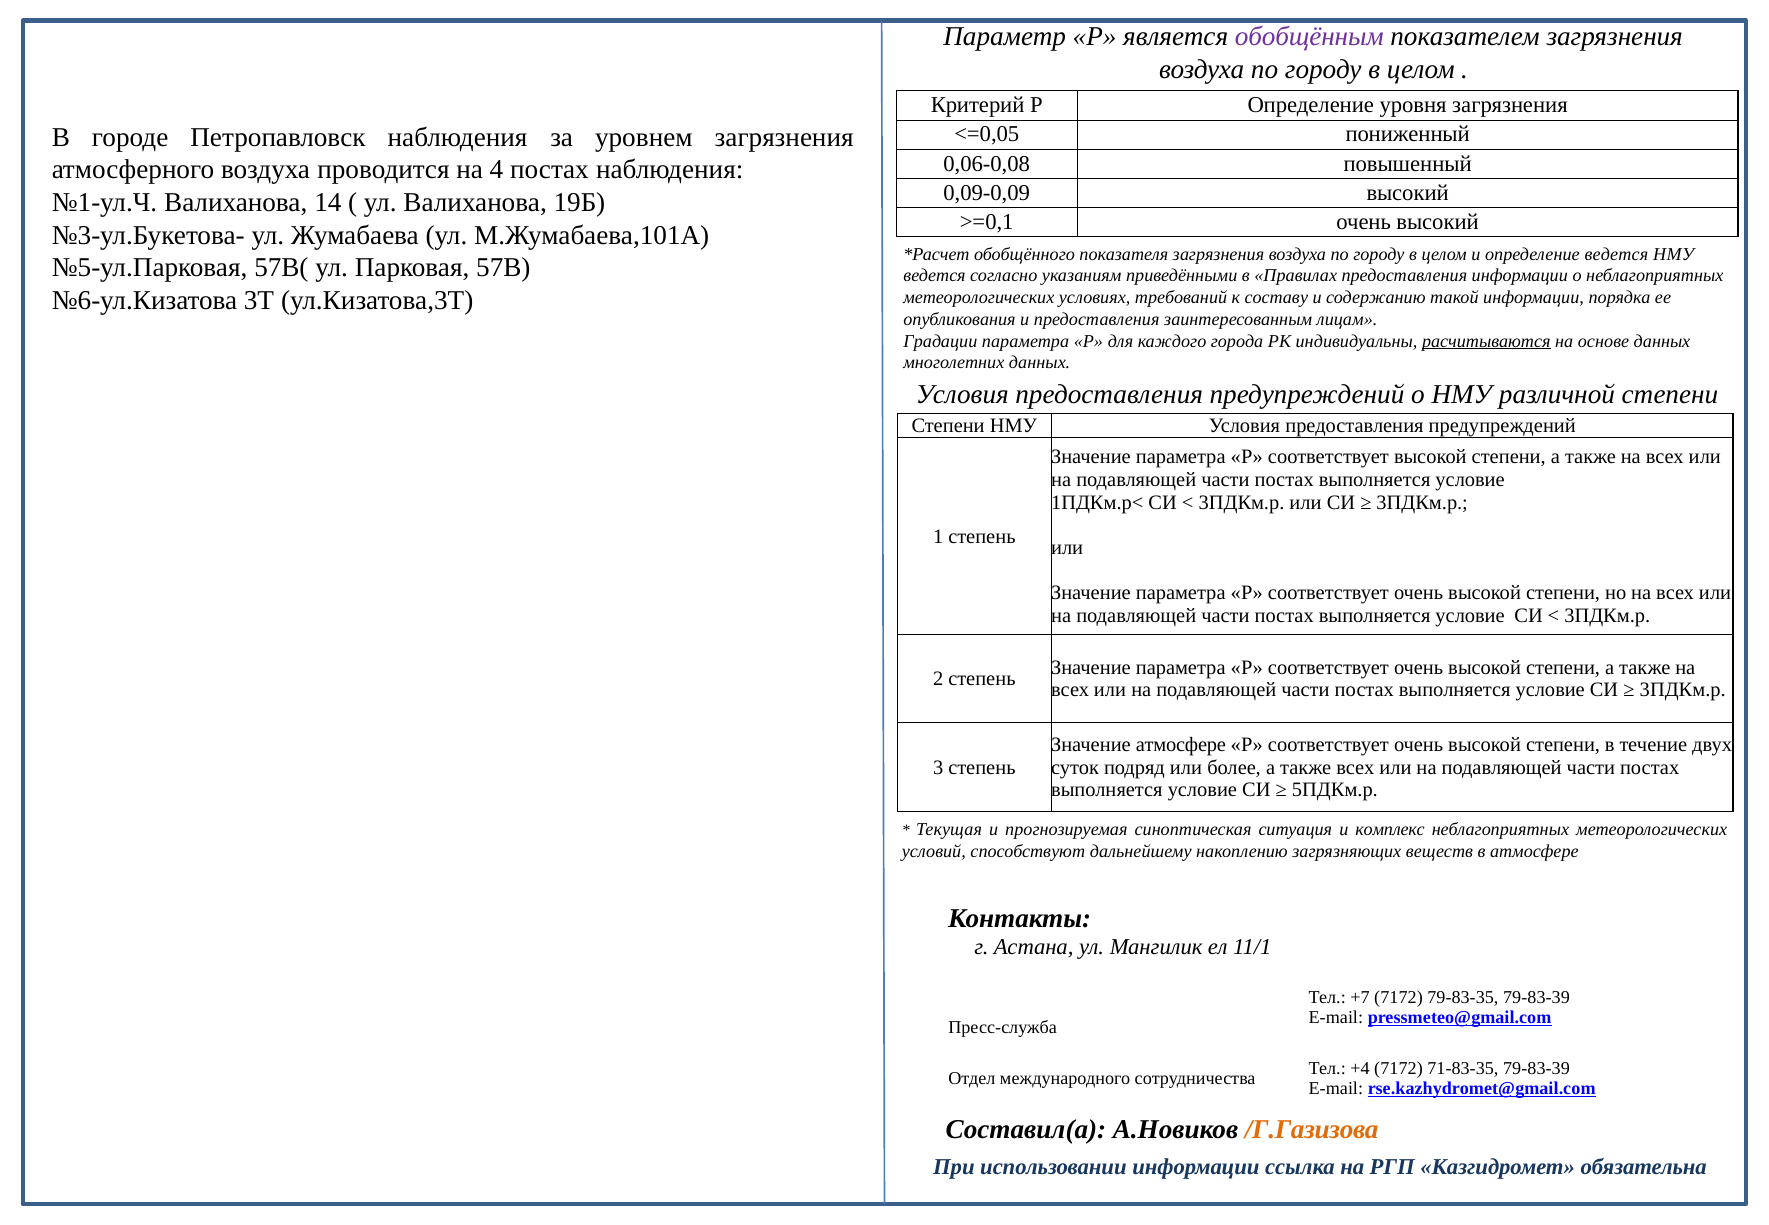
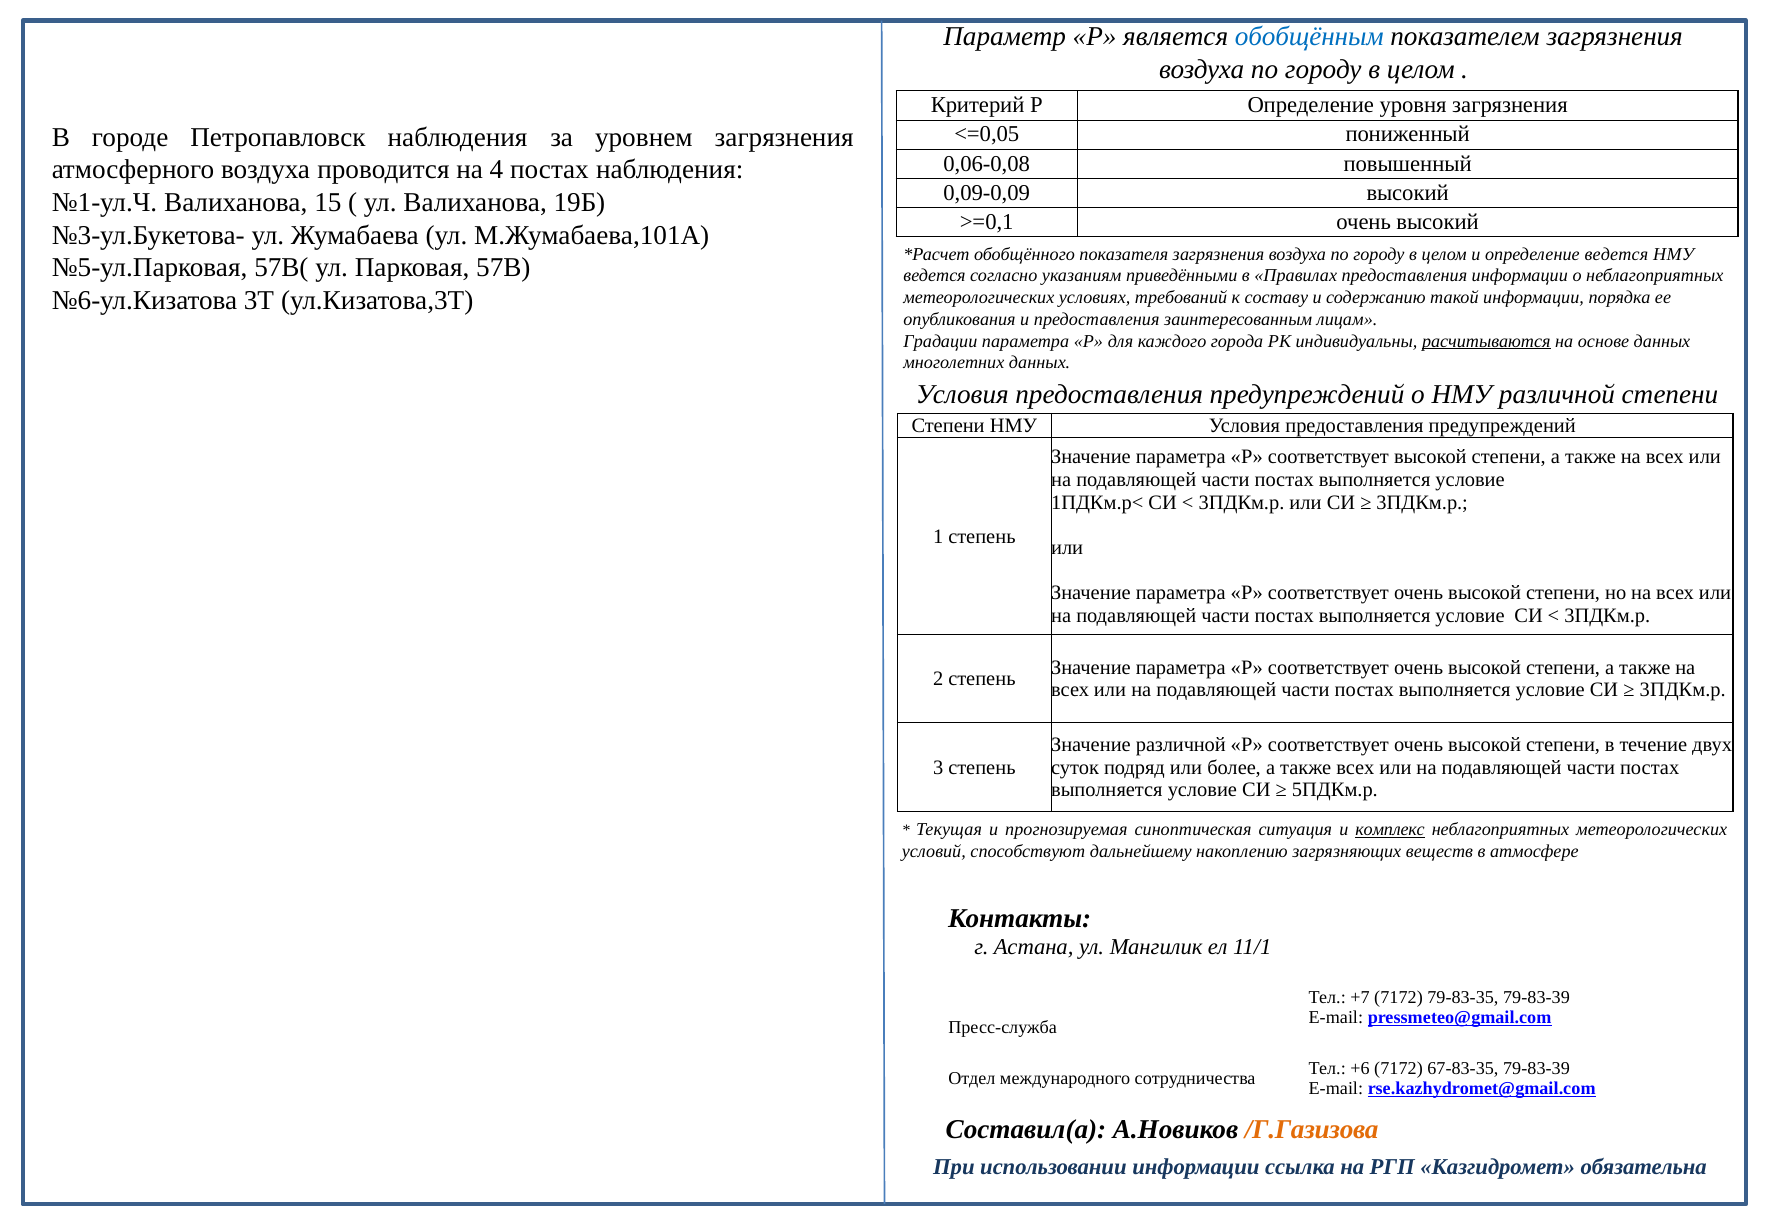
обобщённым colour: purple -> blue (1309, 36)
14: 14 -> 15 (328, 202)
Значение атмосфере: атмосфере -> различной (1181, 745)
комплекс underline: none -> present (1390, 829)
+4: +4 -> +6 (1360, 1068)
71-83-35: 71-83-35 -> 67-83-35 (1463, 1068)
